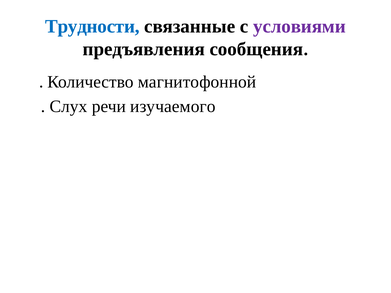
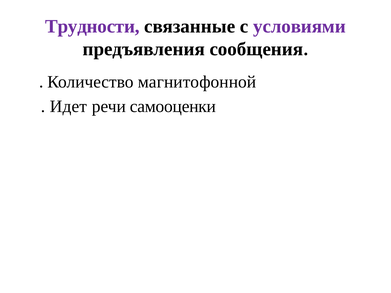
Трудности colour: blue -> purple (92, 26)
Слух: Слух -> Идет (68, 106)
изучаемого: изучаемого -> самооценки (173, 106)
